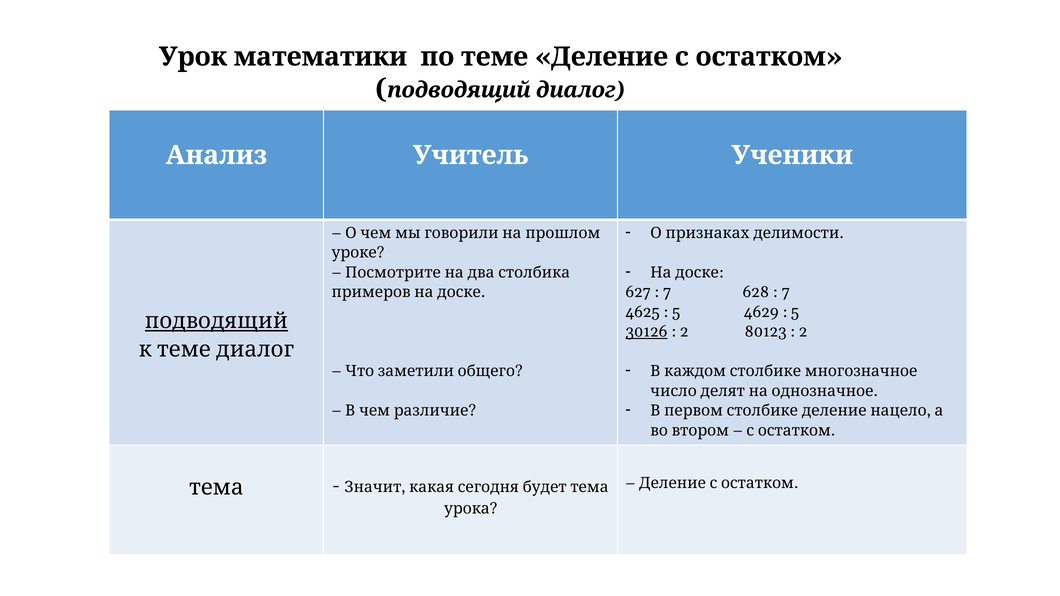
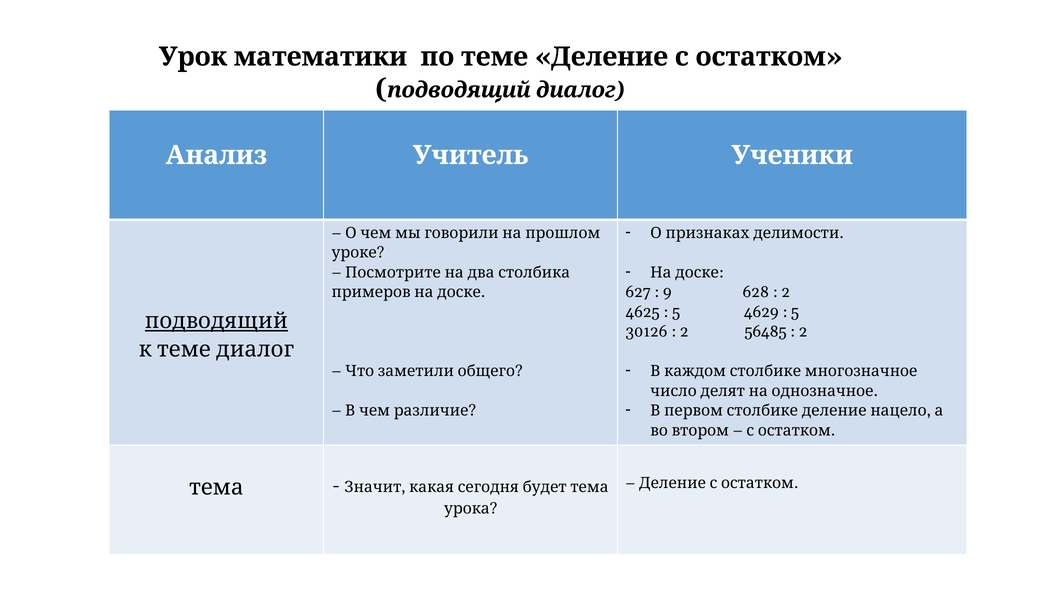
7: 7 -> 9 (667, 292)
7: 7 -> 2 (786, 292)
30126 underline: present -> none (646, 332)
80123: 80123 -> 56485 (766, 332)
